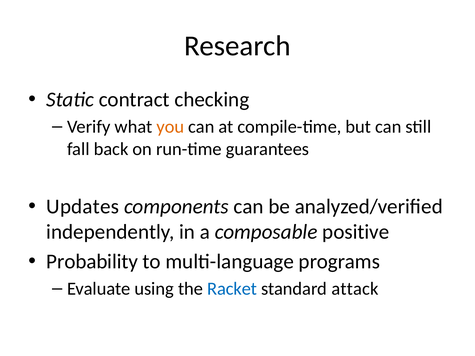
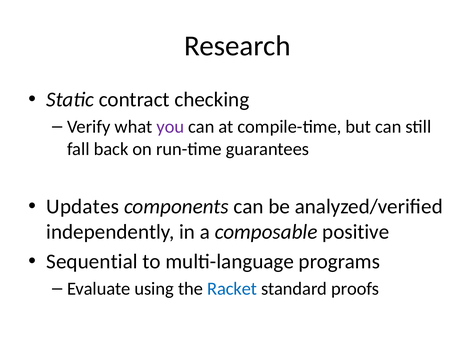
you colour: orange -> purple (170, 127)
Probability: Probability -> Sequential (92, 262)
attack: attack -> proofs (355, 289)
